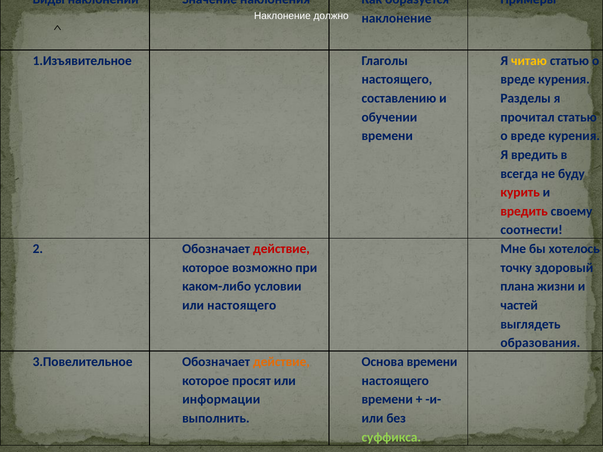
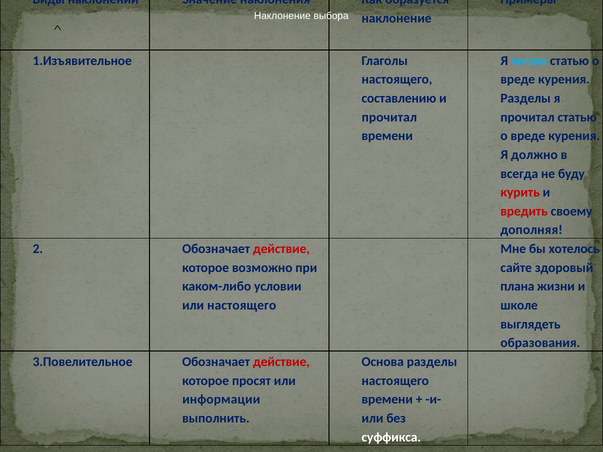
должно: должно -> выбора (331, 16)
читаю colour: yellow -> light blue (529, 61)
обучении: обучении -> прочитал (389, 117)
Я вредить: вредить -> должно (534, 155)
соотнести: соотнести -> дополняя (532, 230)
точку: точку -> сайте (516, 268)
частей: частей -> школе (519, 306)
действие colour: orange -> red (281, 362)
Основа времени: времени -> разделы (432, 362)
суффикса colour: light green -> white (391, 437)
